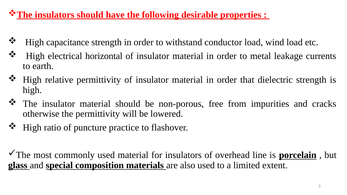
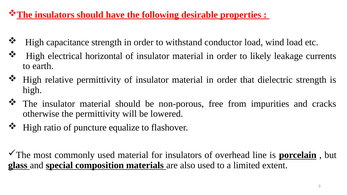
metal: metal -> likely (261, 56)
practice: practice -> equalize (124, 128)
